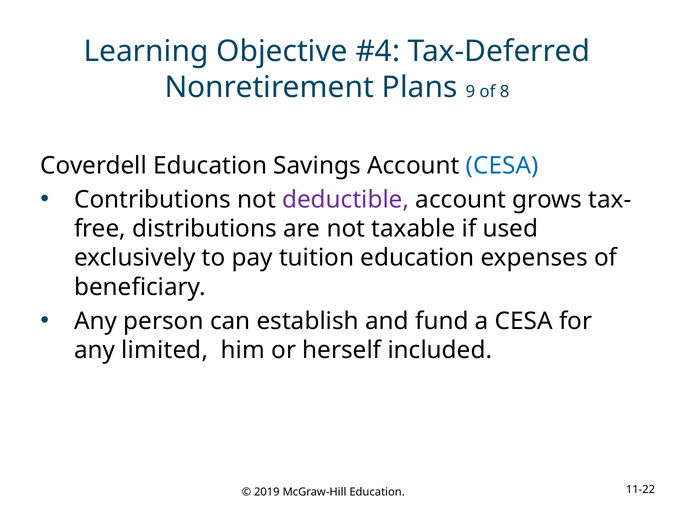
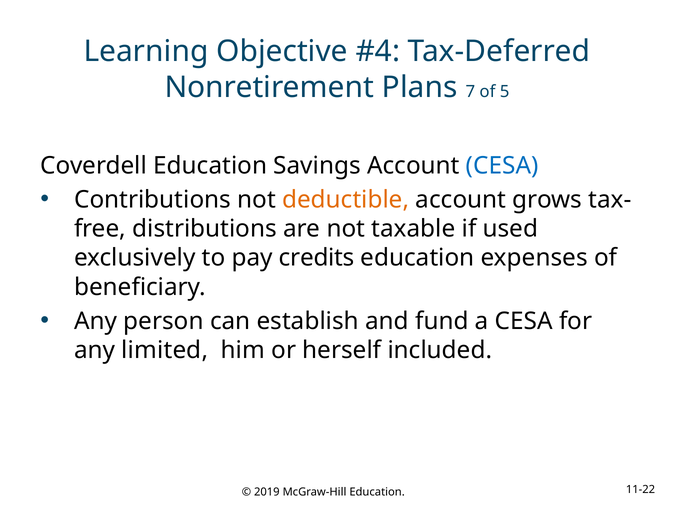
9: 9 -> 7 (470, 92)
8: 8 -> 5 (505, 92)
deductible colour: purple -> orange (346, 200)
tuition: tuition -> credits (317, 258)
